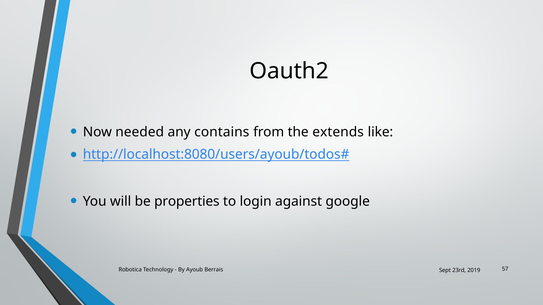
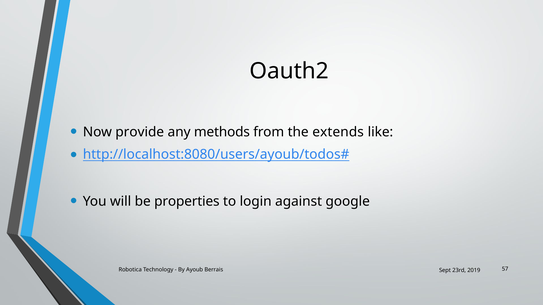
needed: needed -> provide (140, 132)
contains: contains -> methods (222, 132)
